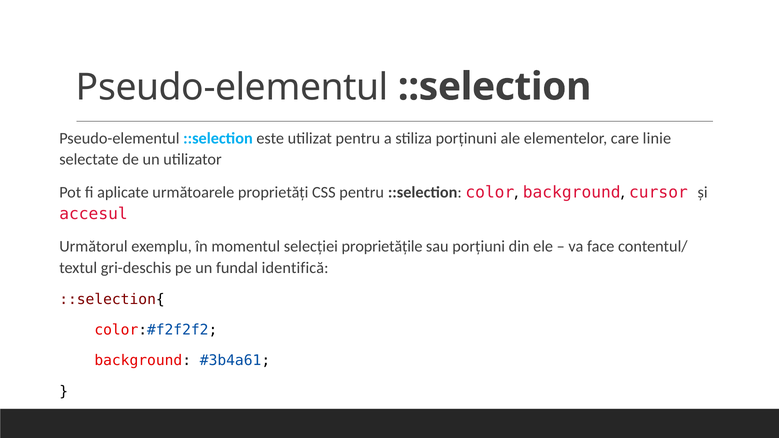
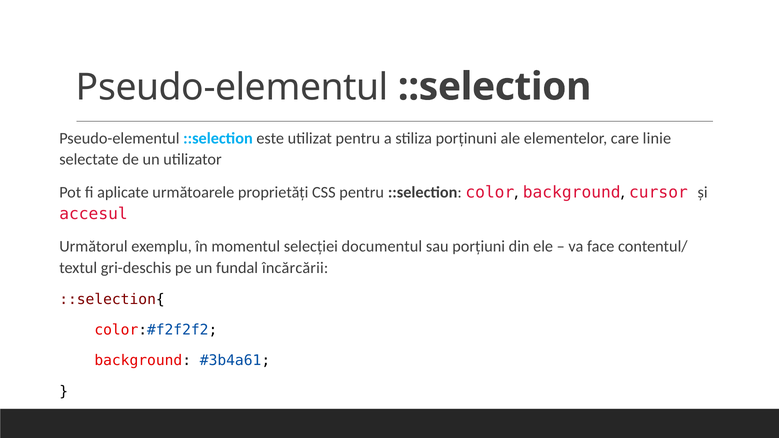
proprietățile: proprietățile -> documentul (382, 247)
identifică: identifică -> încărcării (295, 268)
